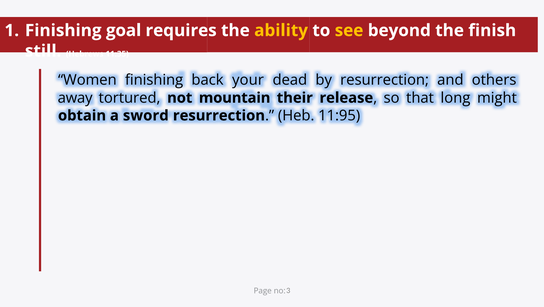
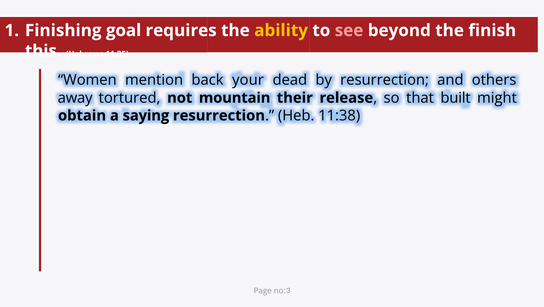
see colour: yellow -> pink (349, 30)
still: still -> this (43, 51)
Women finishing: finishing -> mention (154, 80)
long: long -> built (456, 98)
sword: sword -> saying (146, 115)
11:95: 11:95 -> 11:38 (339, 115)
